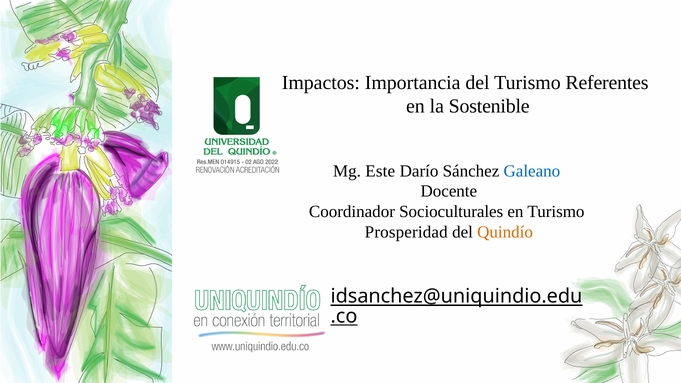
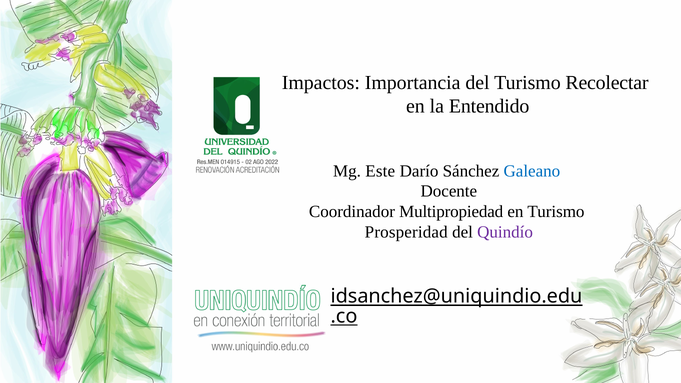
Referentes: Referentes -> Recolectar (607, 82)
Sostenible: Sostenible -> Entendido (489, 106)
Socioculturales: Socioculturales -> Multipropiedad (451, 212)
Quindío colour: orange -> purple (505, 232)
